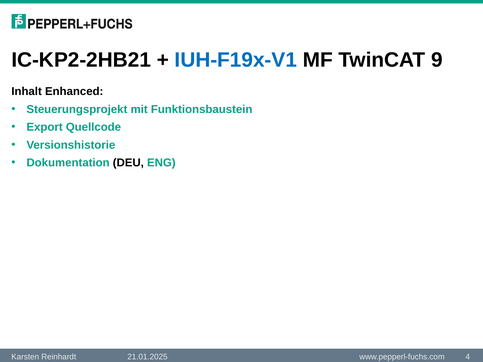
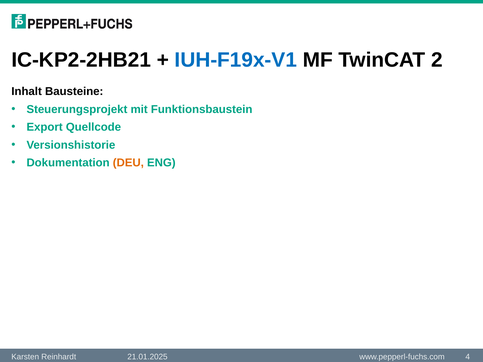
9: 9 -> 2 (437, 60)
Enhanced: Enhanced -> Bausteine (74, 92)
DEU colour: black -> orange (128, 163)
